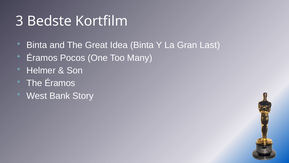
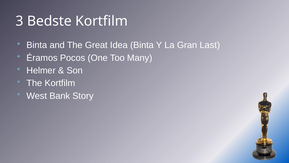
The Éramos: Éramos -> Kortfilm (60, 83)
